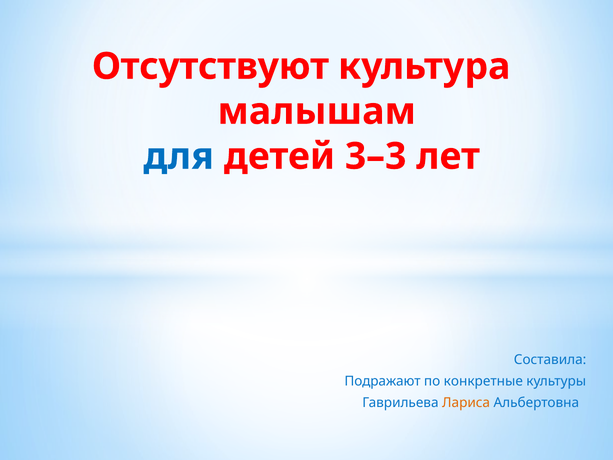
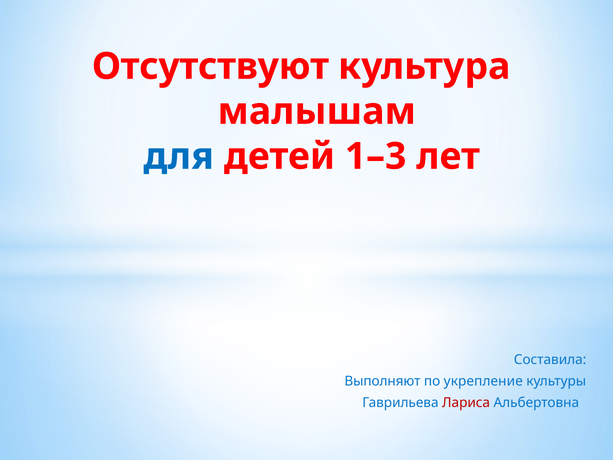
3–3: 3–3 -> 1–3 (376, 156)
Подражают: Подражают -> Выполняют (383, 381)
конкретные: конкретные -> укрепление (483, 381)
Лариса colour: orange -> red (466, 403)
